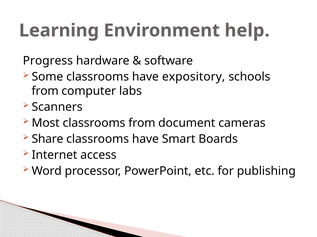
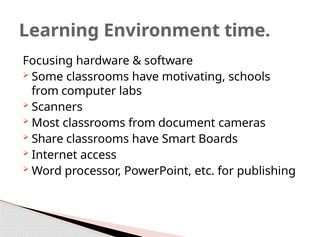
help: help -> time (247, 31)
Progress: Progress -> Focusing (48, 61)
expository: expository -> motivating (194, 77)
